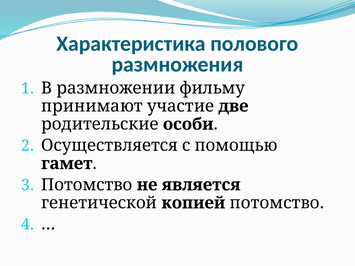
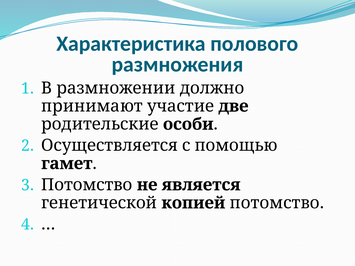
фильму: фильму -> должно (212, 88)
